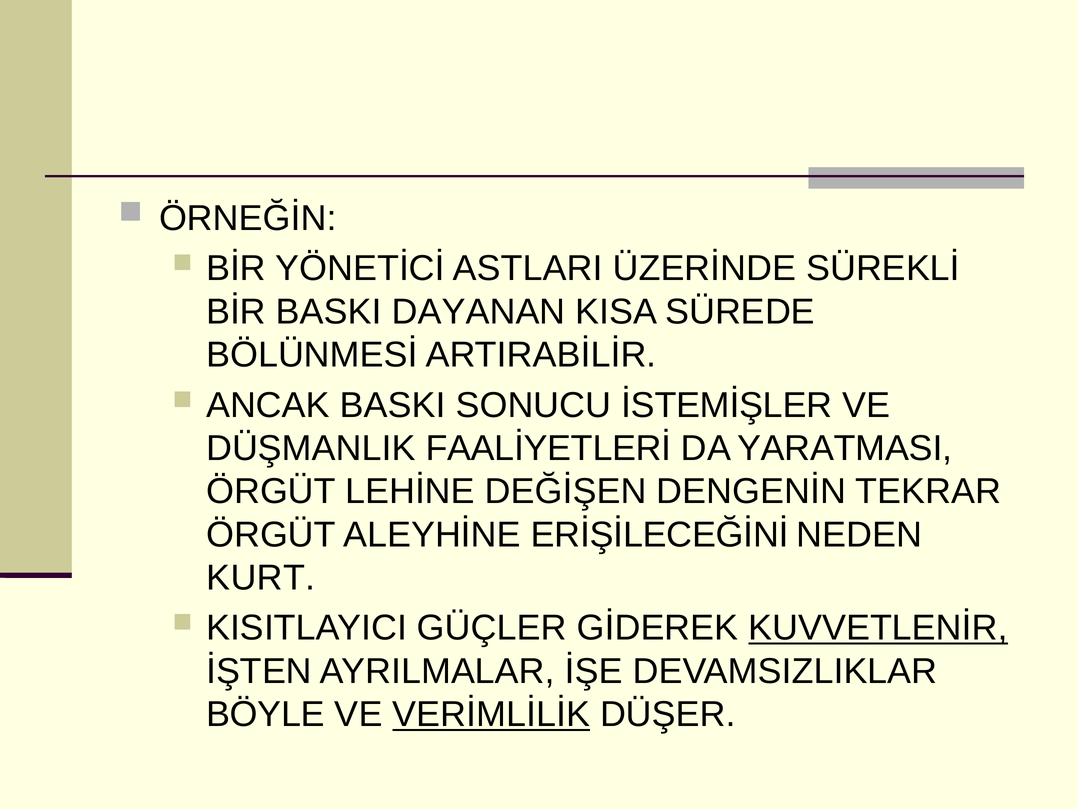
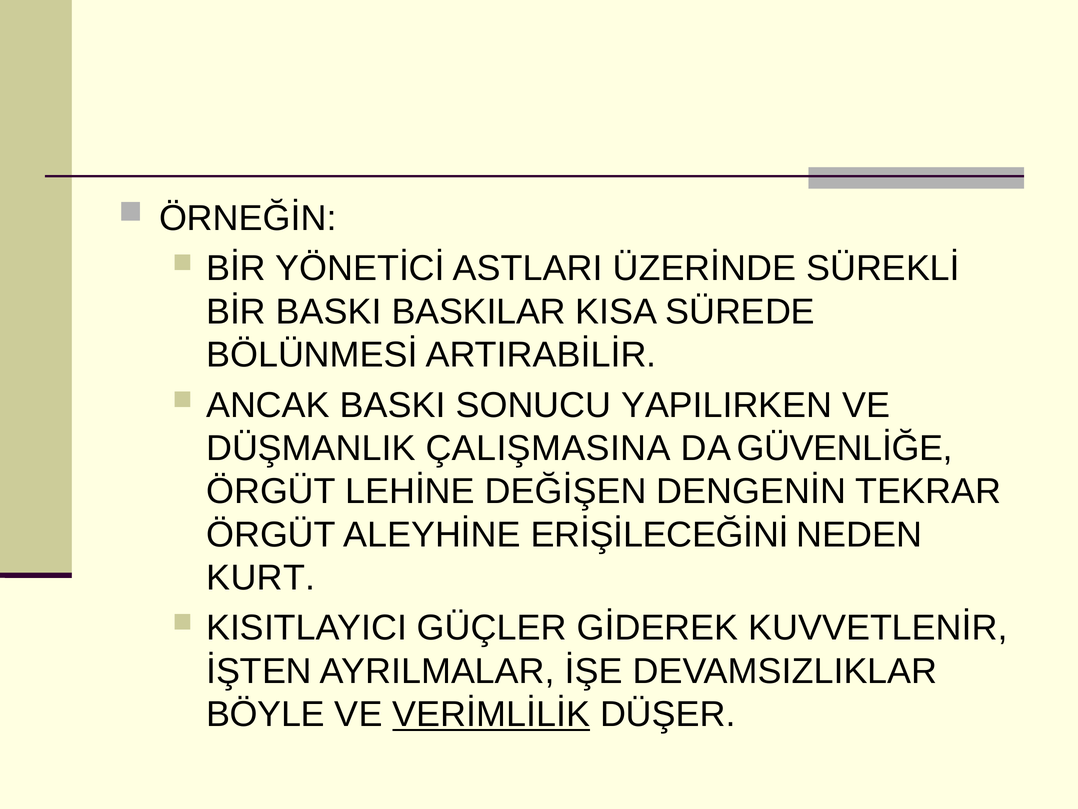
DAYANAN: DAYANAN -> BASKILAR (479, 312)
İSTEMİŞLER: İSTEMİŞLER -> YAPILIRKEN (727, 405)
FAALİYETLERİ: FAALİYETLERİ -> ÇALIŞMASINA (548, 448)
YARATMASI: YARATMASI -> GÜVENLİĞE (845, 448)
KUVVETLENİR underline: present -> none (878, 628)
